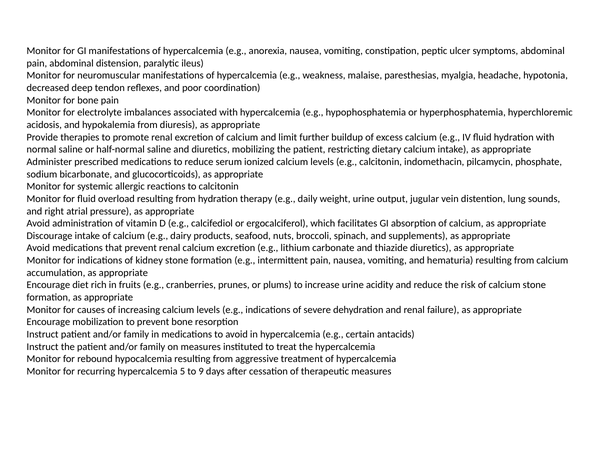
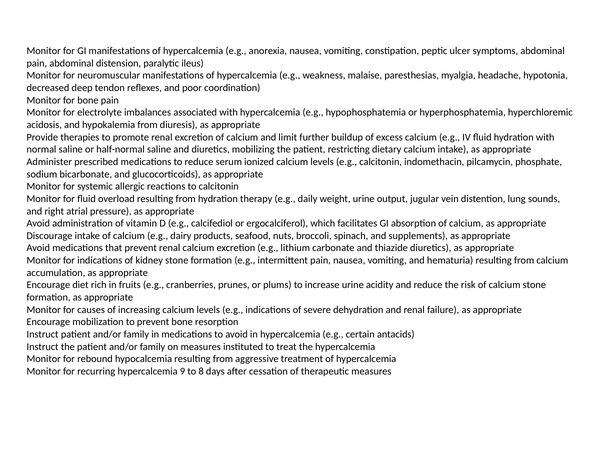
5: 5 -> 9 (183, 371)
9: 9 -> 8 (201, 371)
